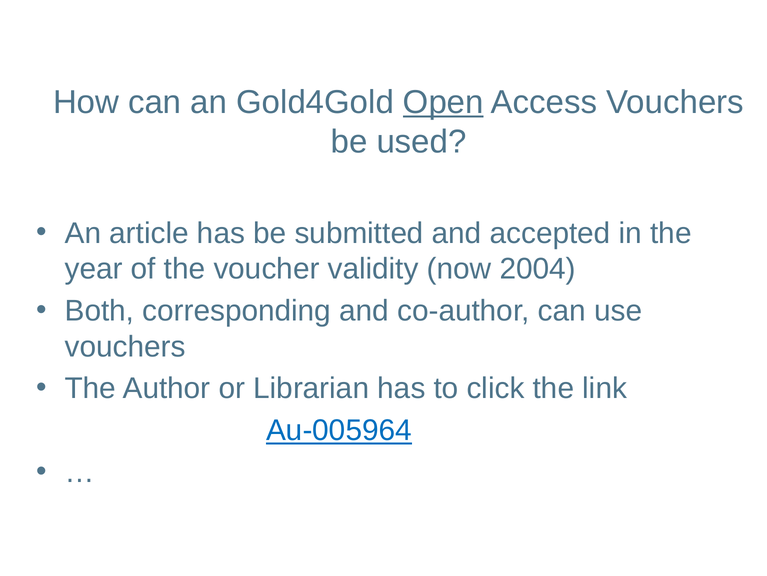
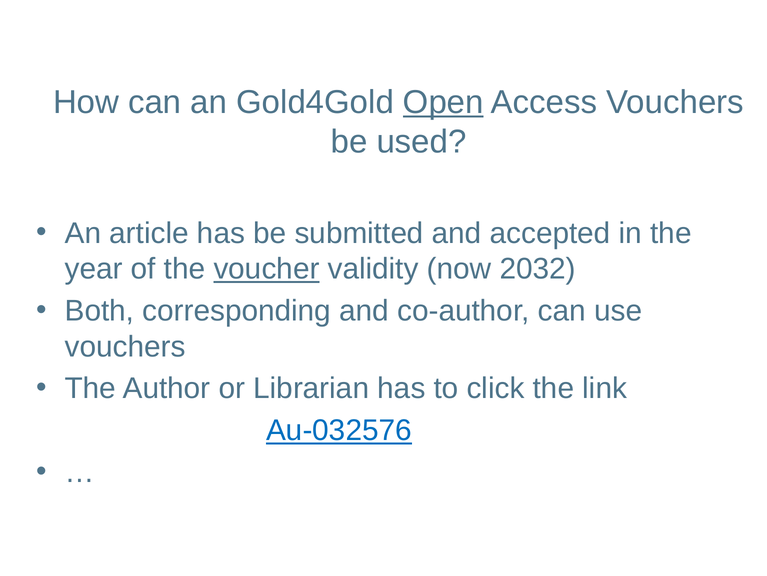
voucher underline: none -> present (267, 269)
2004: 2004 -> 2032 (538, 269)
Au-005964: Au-005964 -> Au-032576 (339, 430)
